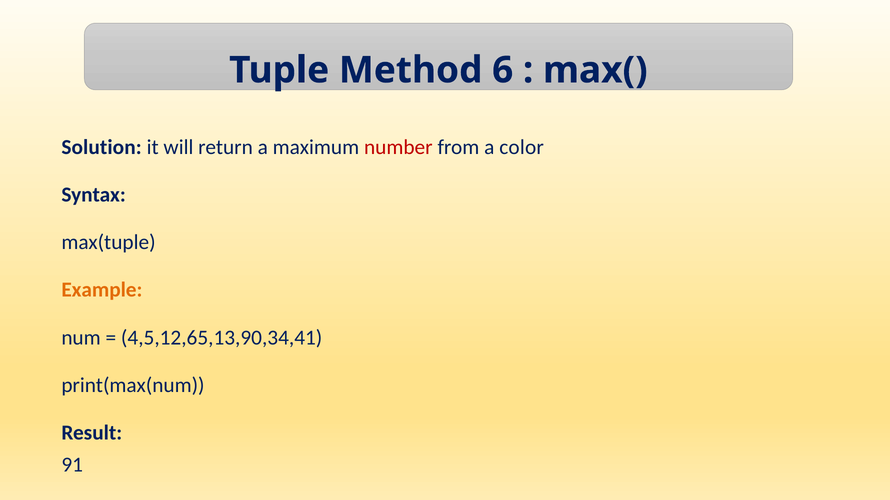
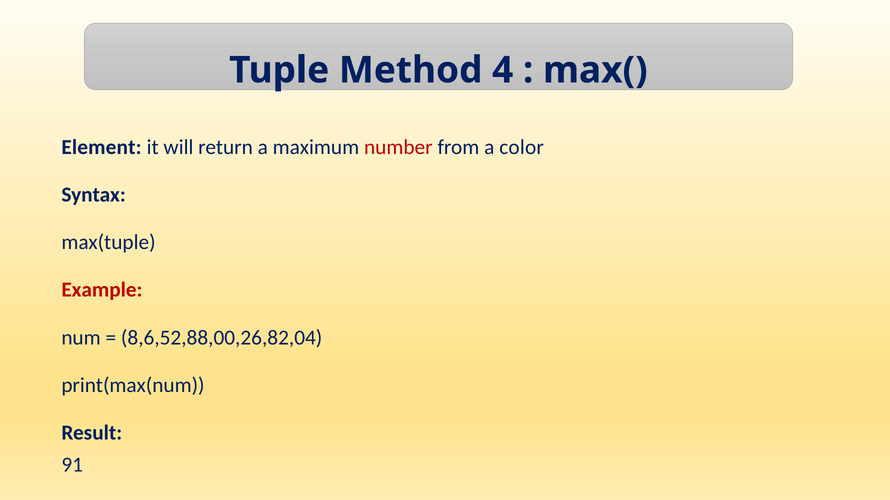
6: 6 -> 4 (503, 70)
Solution: Solution -> Element (101, 147)
Example colour: orange -> red (102, 290)
4,5,12,65,13,90,34,41: 4,5,12,65,13,90,34,41 -> 8,6,52,88,00,26,82,04 (222, 338)
